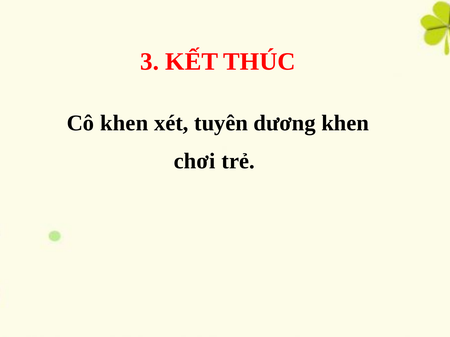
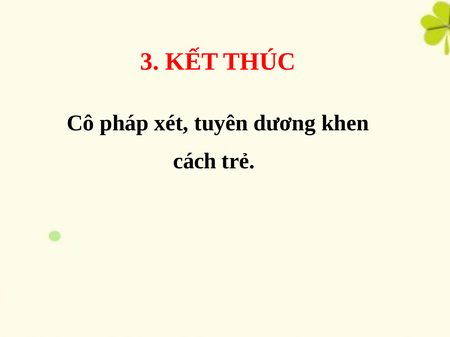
Cô khen: khen -> pháp (124, 123)
chơi: chơi -> cách (195, 161)
